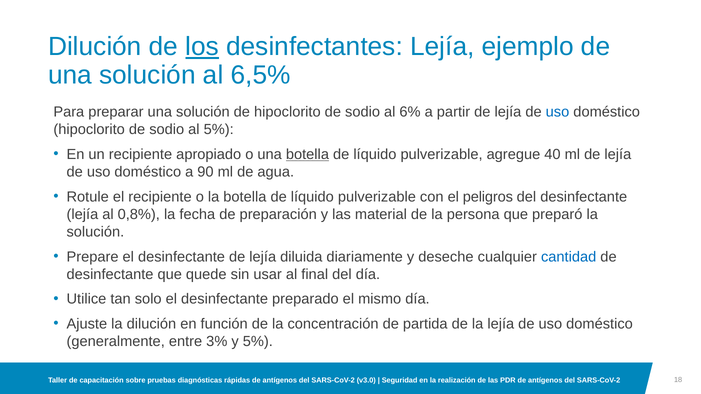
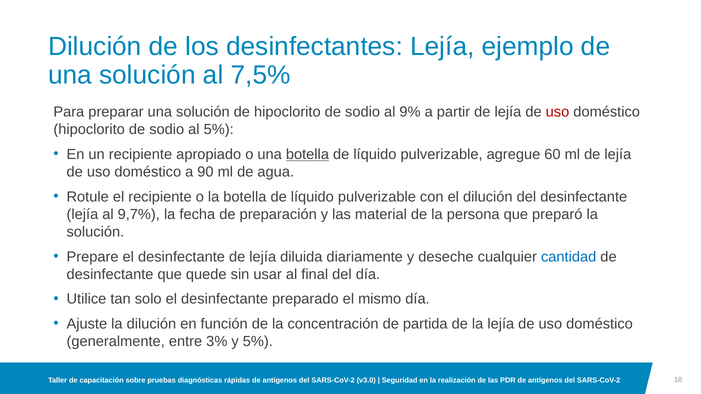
los underline: present -> none (202, 47)
6,5%: 6,5% -> 7,5% (261, 75)
6%: 6% -> 9% (410, 112)
uso colour: blue -> red (558, 112)
40: 40 -> 60 (552, 155)
el peligros: peligros -> dilución (488, 197)
0,8%: 0,8% -> 9,7% (139, 215)
